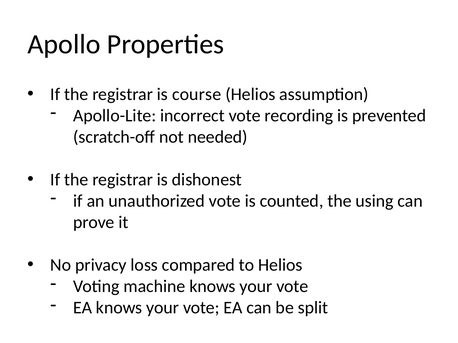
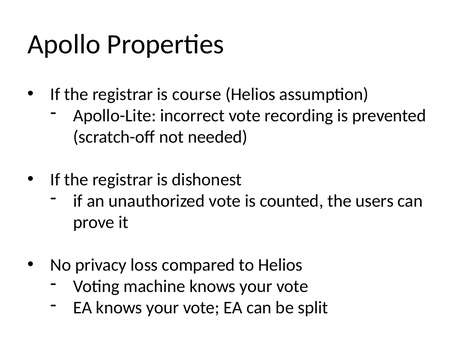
using: using -> users (375, 201)
